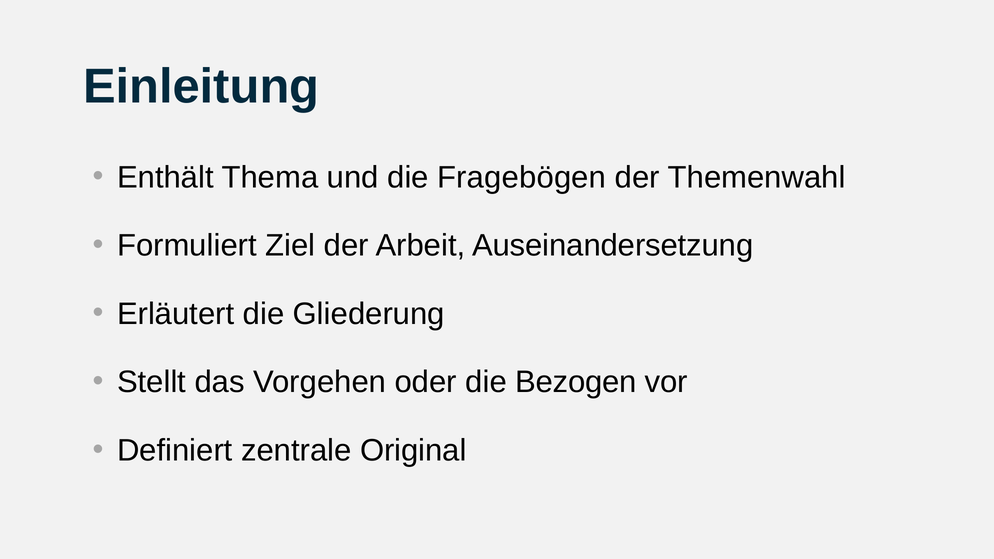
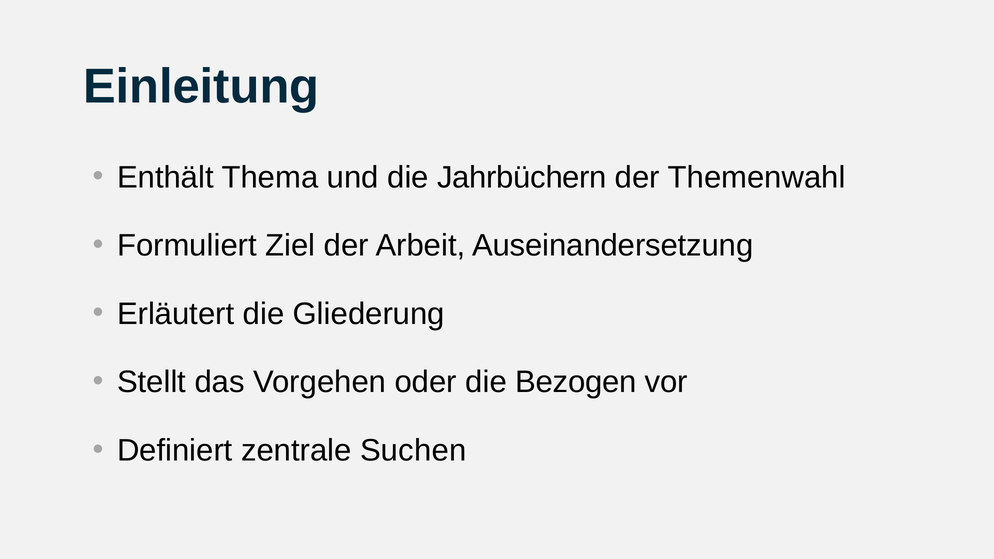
Fragebögen: Fragebögen -> Jahrbüchern (522, 177)
Original: Original -> Suchen (413, 451)
